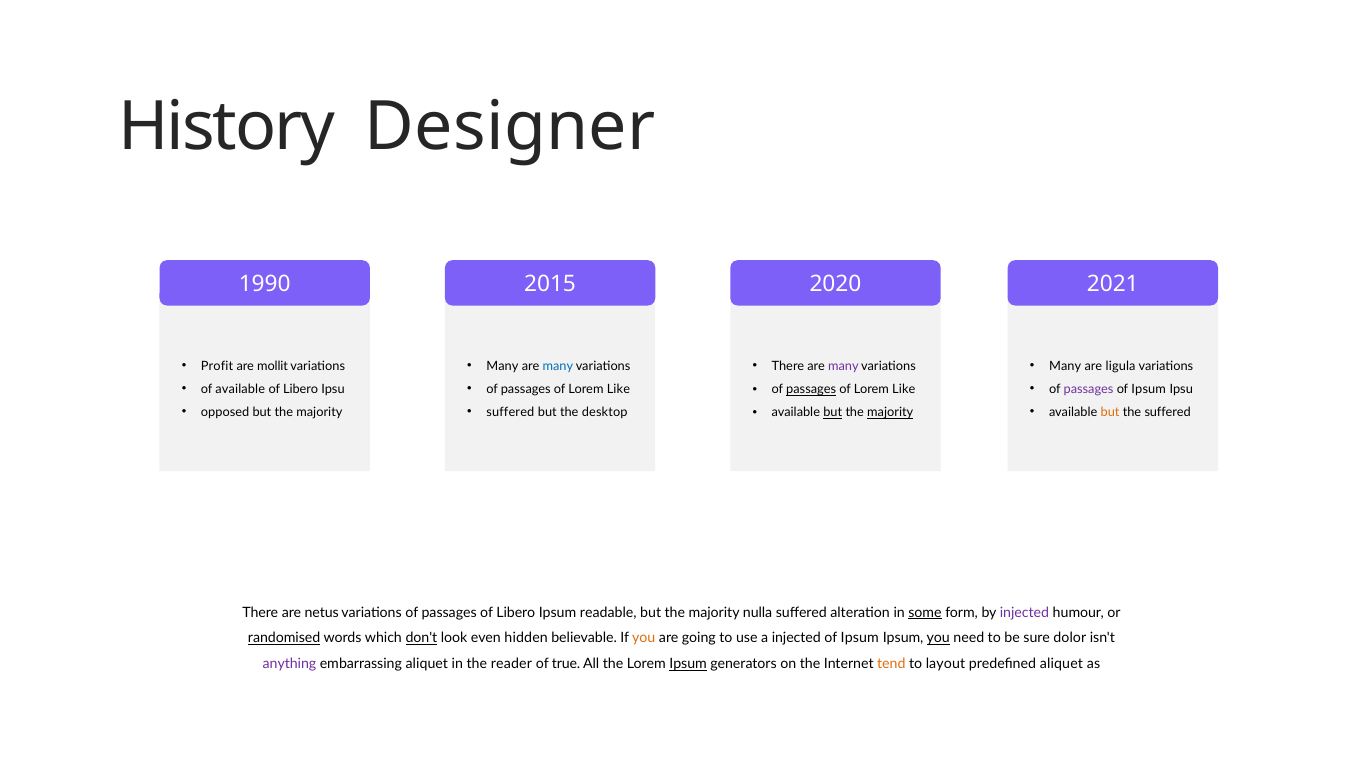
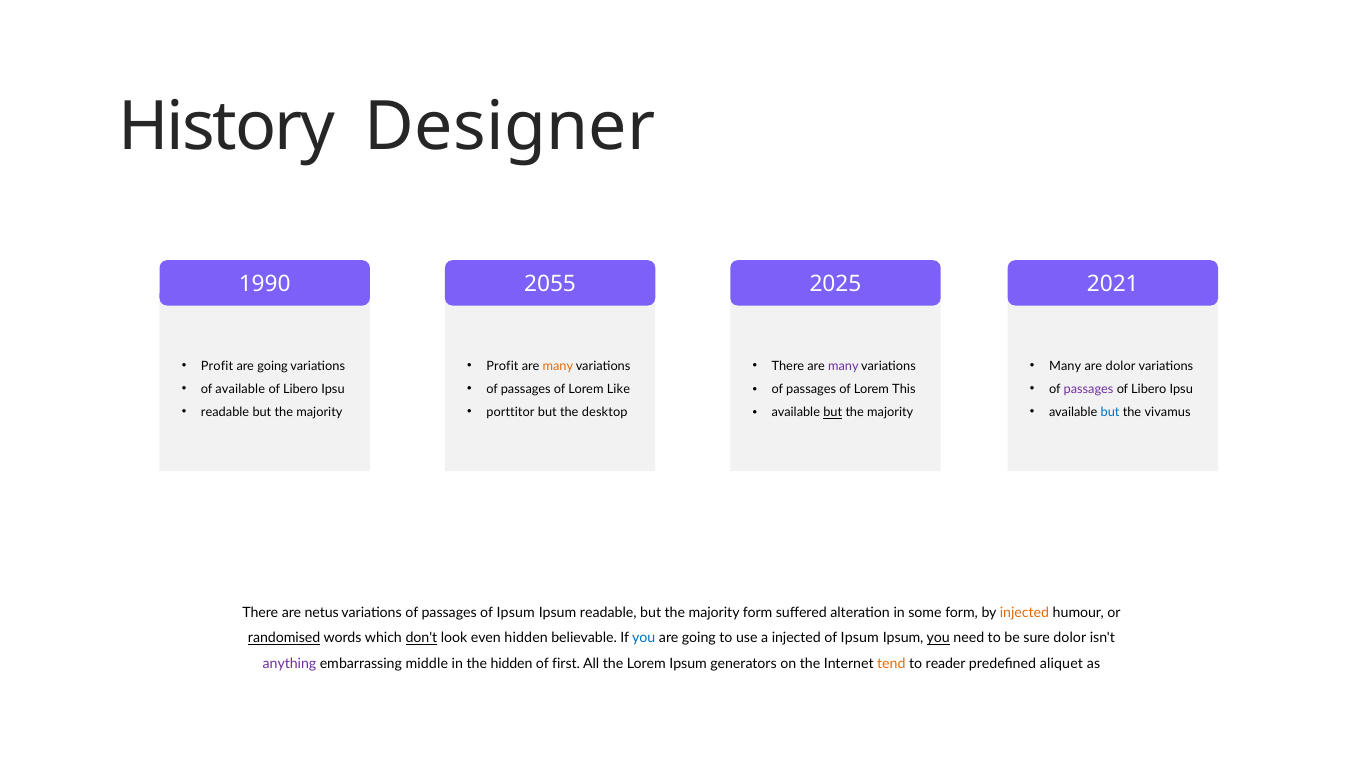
2015: 2015 -> 2055 (550, 284)
2020: 2020 -> 2025 (835, 284)
mollit: mollit -> going (273, 366)
Many: Many -> Profit (502, 366)
many colour: blue -> orange (558, 366)
are ligula: ligula -> dolor (1121, 366)
Ipsum: Ipsum -> Libero (1149, 389)
passages underline: present -> none (811, 389)
Like: Like -> This (904, 389)
opposed: opposed -> readable (225, 412)
suffered: suffered -> porttitor (510, 412)
majority underline: present -> none (890, 412)
but colour: orange -> blue (1110, 412)
the suffered: suffered -> vivamus (1168, 412)
passages of Libero: Libero -> Ipsum (516, 612)
majority nulla: nulla -> form (758, 612)
some underline: present -> none (925, 612)
injected colour: purple -> orange (1024, 612)
you colour: orange -> blue (644, 638)
embarrassing aliquet: aliquet -> middle (427, 664)
the reader: reader -> hidden (512, 664)
true: true -> first (566, 664)
Ipsum underline: present -> none (688, 664)
layout: layout -> reader (946, 664)
